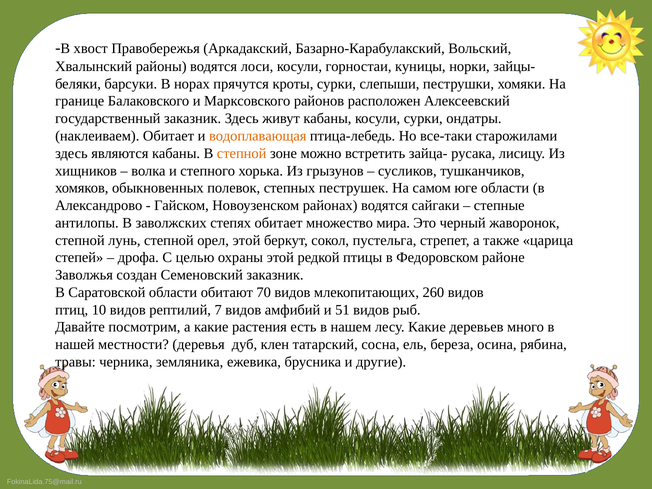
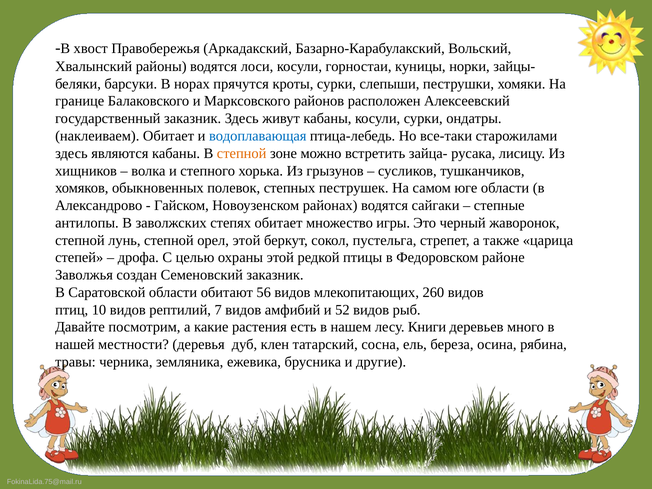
водоплавающая colour: orange -> blue (258, 136)
мира: мира -> игры (393, 223)
70: 70 -> 56 (264, 292)
51: 51 -> 52 (342, 310)
лесу Какие: Какие -> Книги (427, 327)
